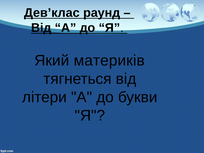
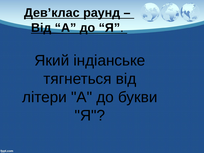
материків: материків -> індіанське (109, 60)
